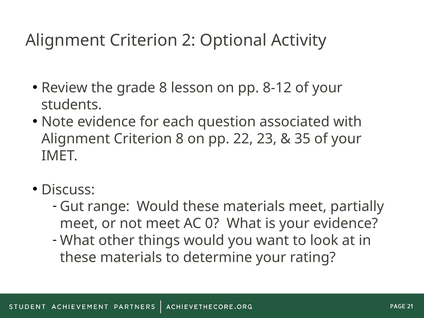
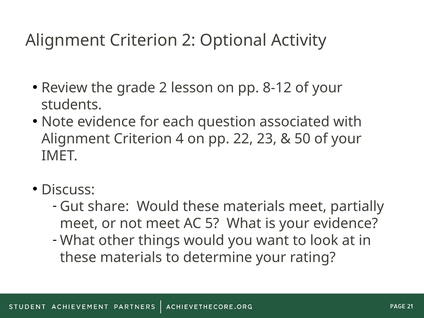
grade 8: 8 -> 2 (163, 88)
Criterion 8: 8 -> 4 (180, 139)
35: 35 -> 50 (302, 139)
range: range -> share (108, 207)
0: 0 -> 5 (212, 224)
